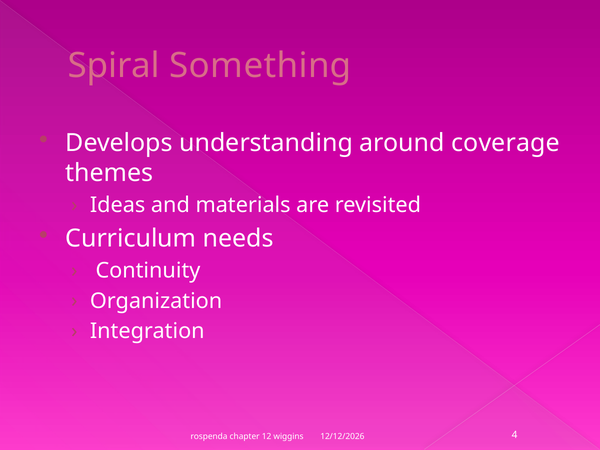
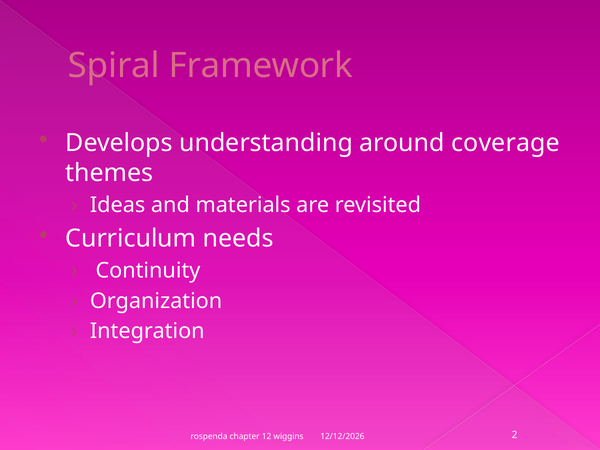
Something: Something -> Framework (261, 66)
4: 4 -> 2 (515, 435)
